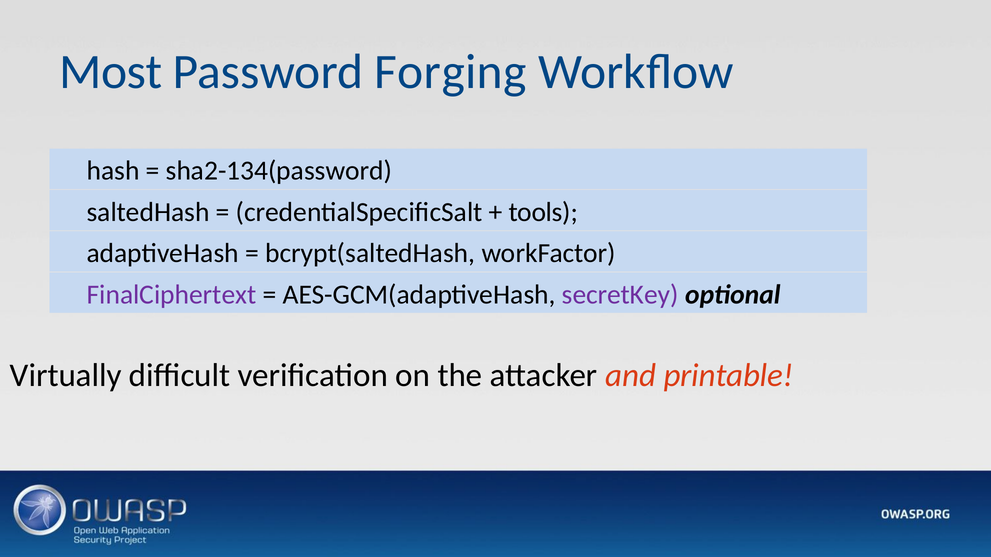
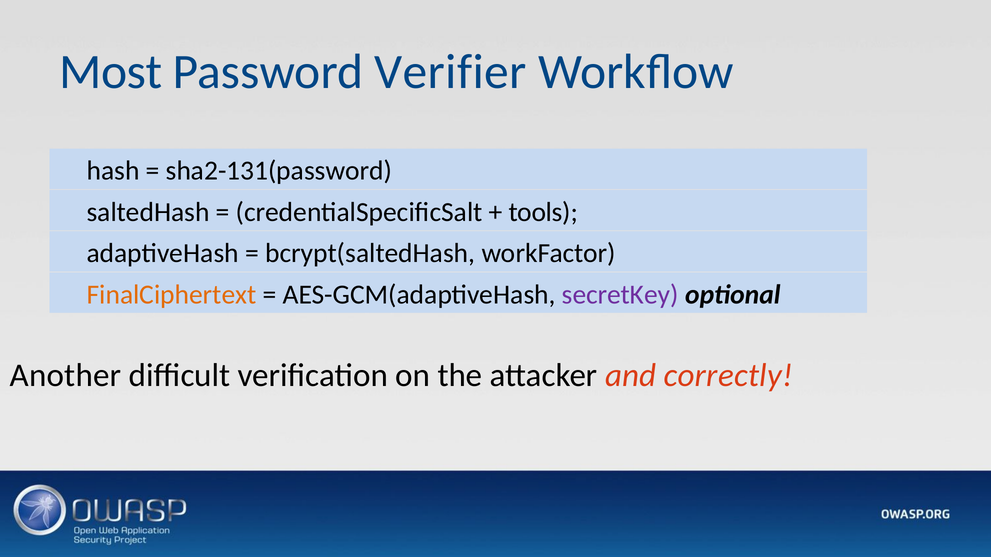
Forging: Forging -> Verifier (450, 72)
sha2-134(password: sha2-134(password -> sha2-131(password (279, 171)
FinalCiphertext colour: purple -> orange (172, 295)
Virtually: Virtually -> Another (66, 376)
printable: printable -> correctly (728, 376)
